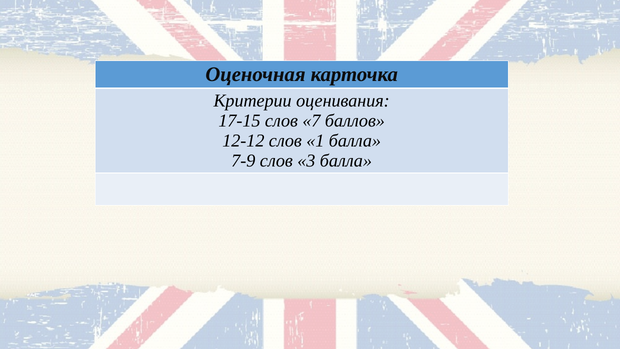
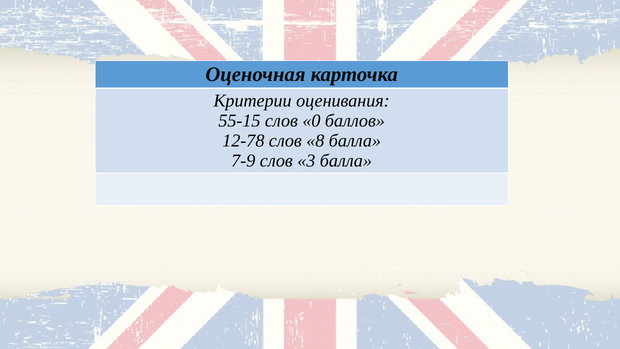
17-15: 17-15 -> 55-15 (239, 121)
7: 7 -> 0 (311, 121)
12-12: 12-12 -> 12-78 (243, 141)
1: 1 -> 8 (315, 141)
